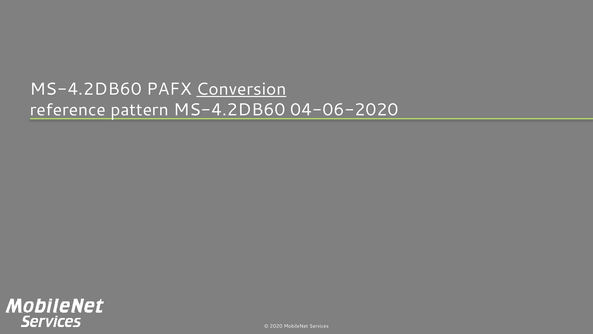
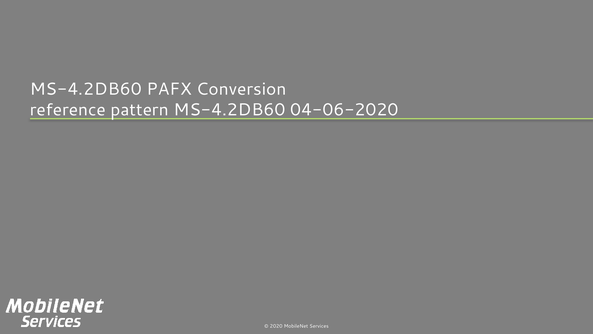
Conversion underline: present -> none (241, 89)
